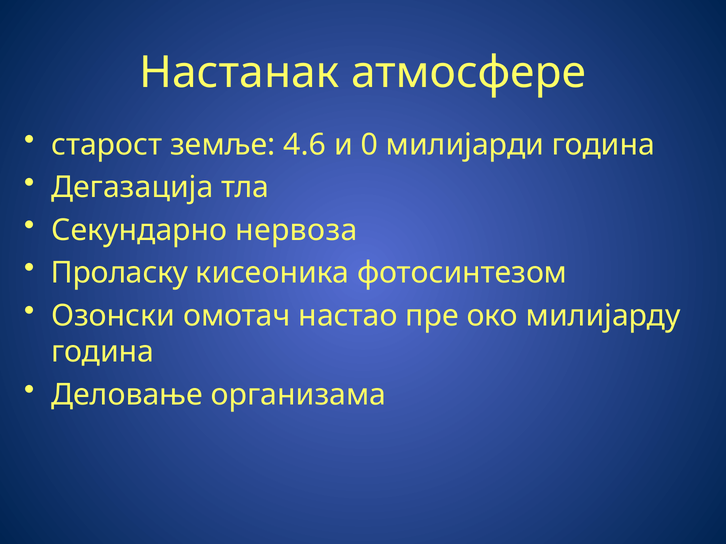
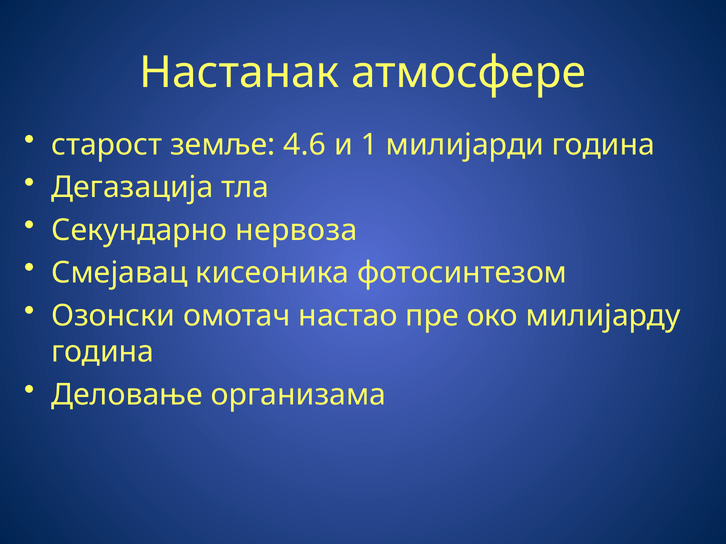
0: 0 -> 1 (369, 145)
Проласку: Проласку -> Смејавац (119, 273)
